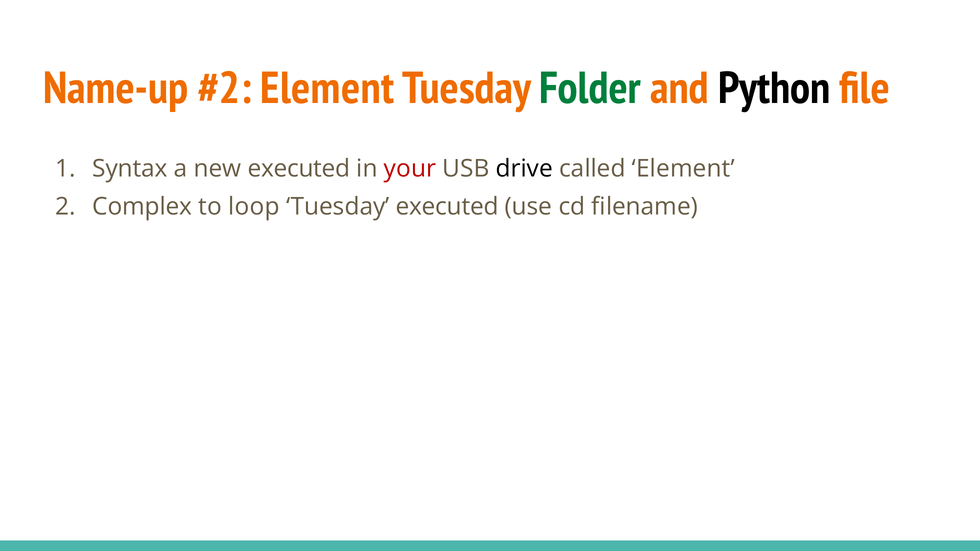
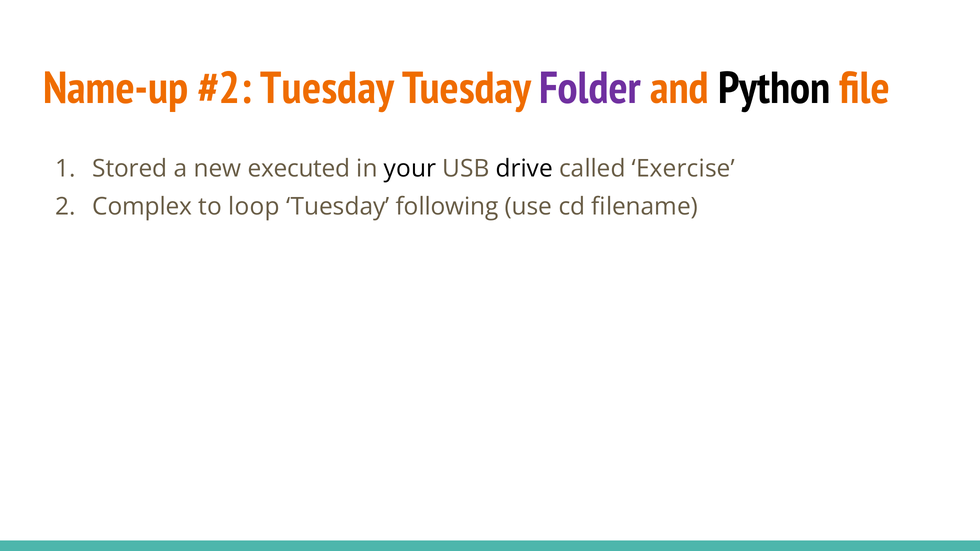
Element: Element -> Tuesday (327, 88)
Folder colour: green -> purple (590, 88)
Syntax: Syntax -> Stored (130, 169)
your colour: red -> black (410, 169)
called Element: Element -> Exercise (683, 169)
Tuesday executed: executed -> following (447, 207)
